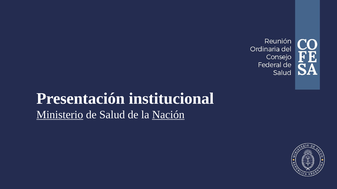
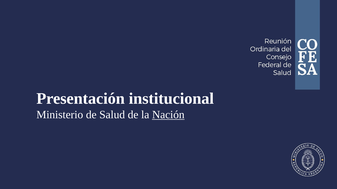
Ministerio underline: present -> none (60, 115)
